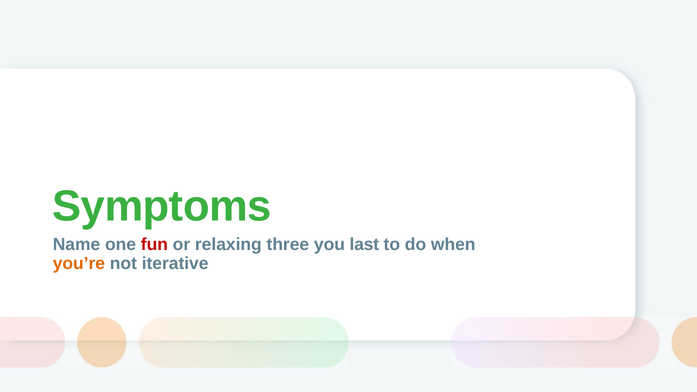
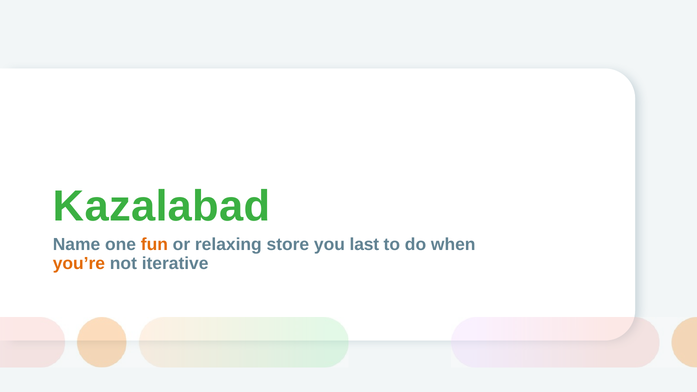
Symptoms: Symptoms -> Kazalabad (162, 206)
fun colour: red -> orange (154, 245)
three: three -> store (288, 245)
